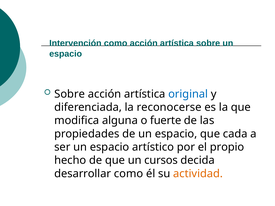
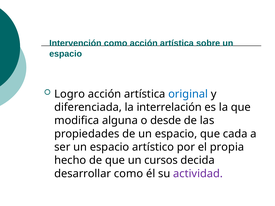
Sobre: Sobre -> Logro (70, 94)
reconocerse: reconocerse -> interrelación (169, 107)
fuerte: fuerte -> desde (166, 121)
propio: propio -> propia (227, 147)
actividad colour: orange -> purple (198, 174)
